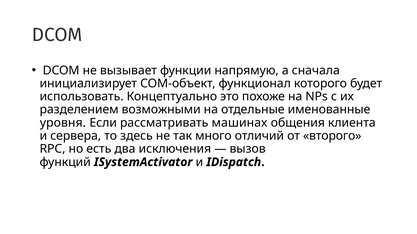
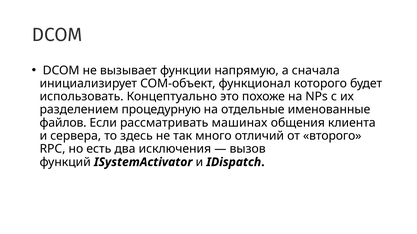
возможными: возможными -> процедурную (161, 110)
уровня: уровня -> файлов (63, 123)
